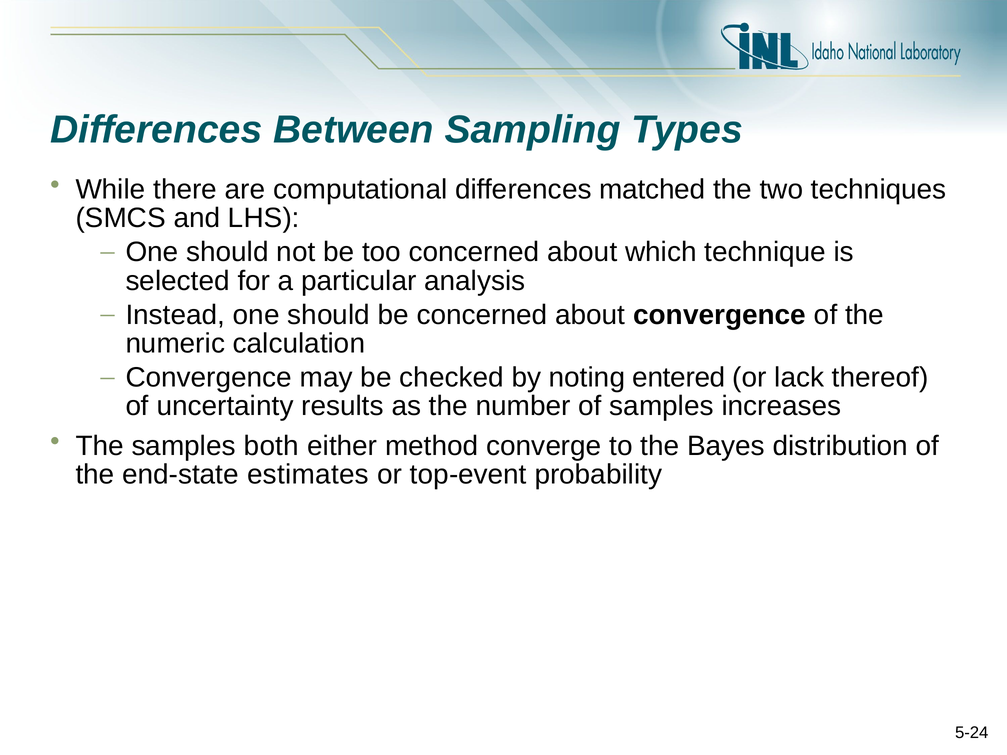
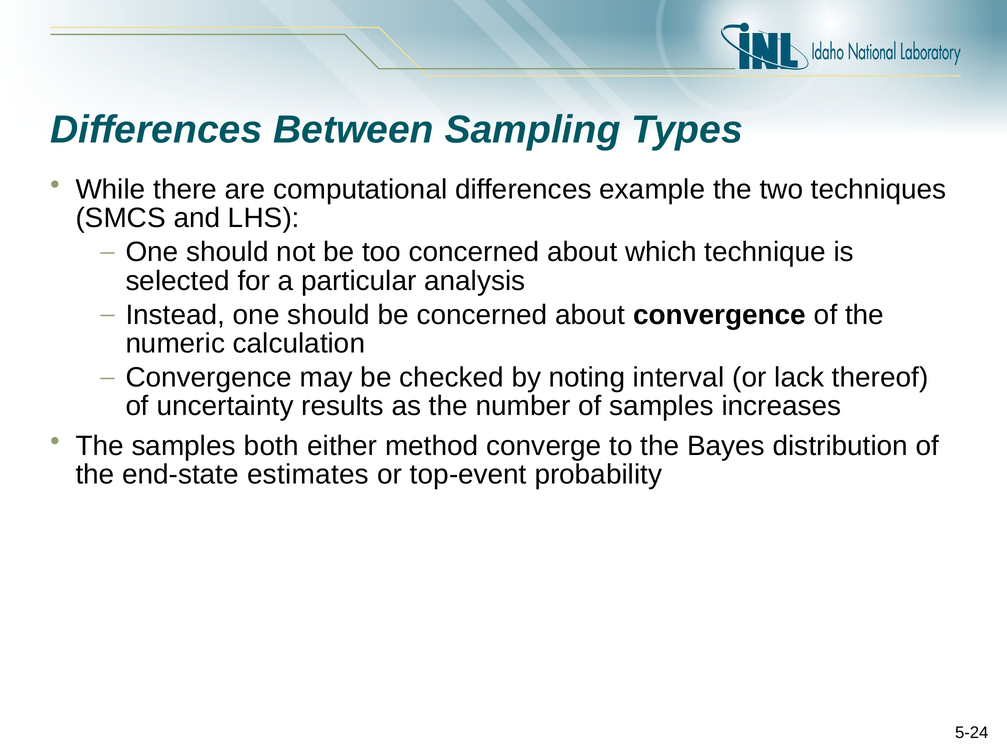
matched: matched -> example (652, 190)
entered: entered -> interval (679, 378)
